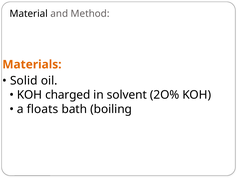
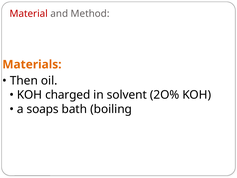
Material colour: black -> red (29, 14)
Solid: Solid -> Then (24, 81)
floats: floats -> soaps (43, 109)
